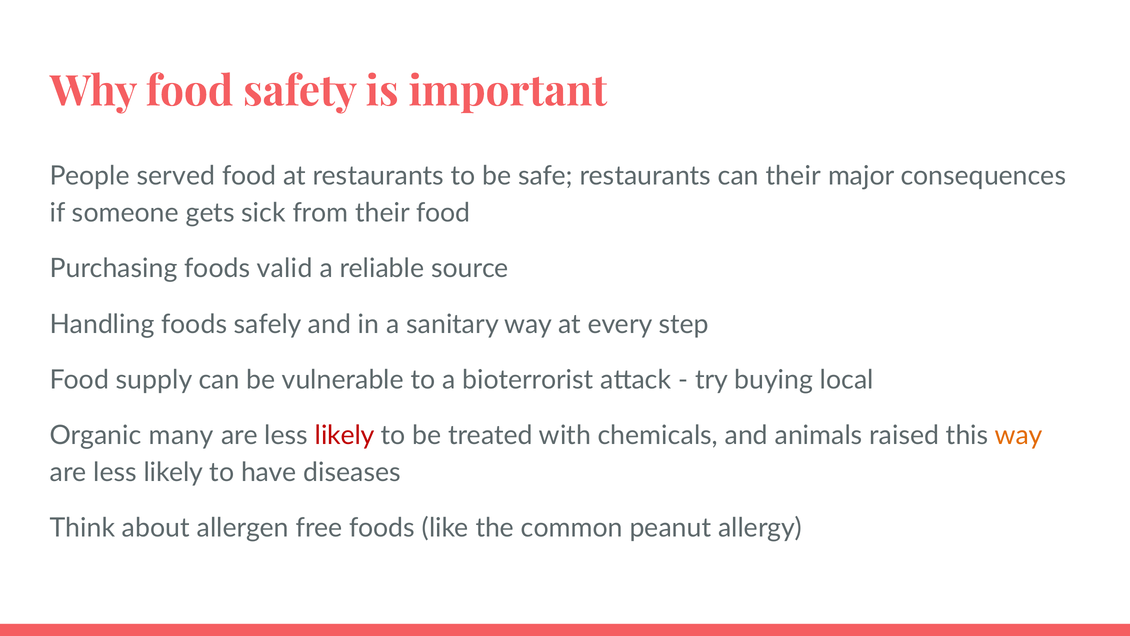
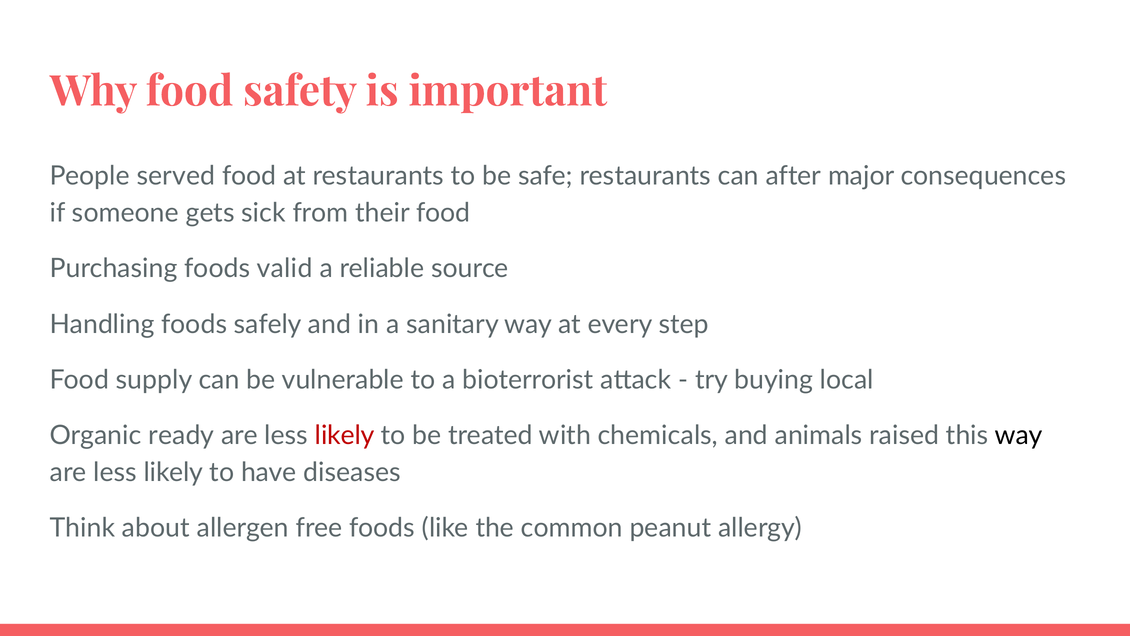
can their: their -> after (793, 176)
many: many -> ready (181, 435)
way colour: orange -> black (1019, 435)
